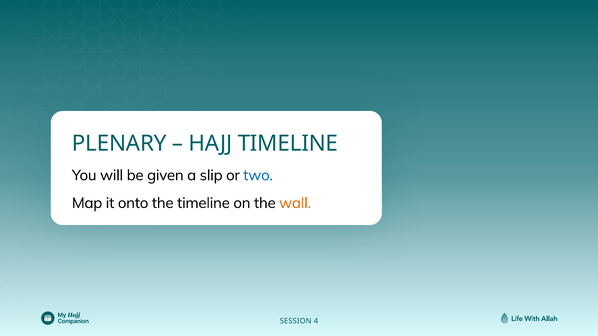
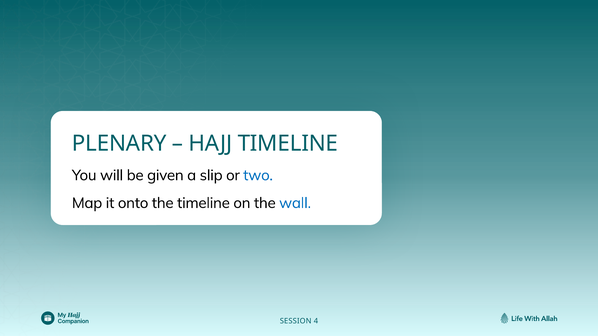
wall colour: orange -> blue (295, 203)
